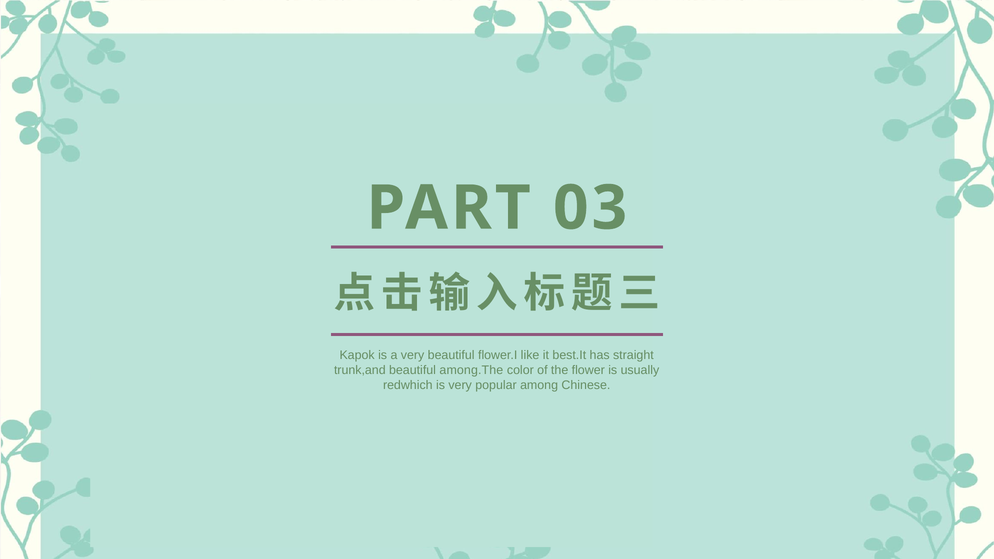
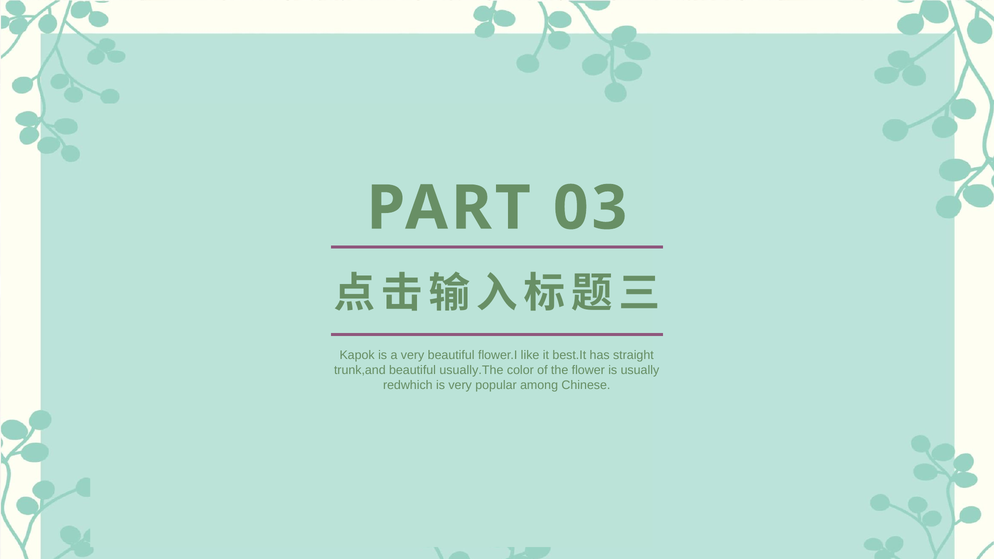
among.The: among.The -> usually.The (471, 370)
